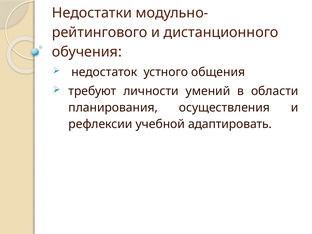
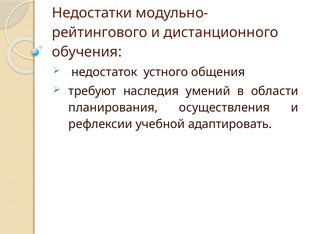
личности: личности -> наследия (151, 91)
